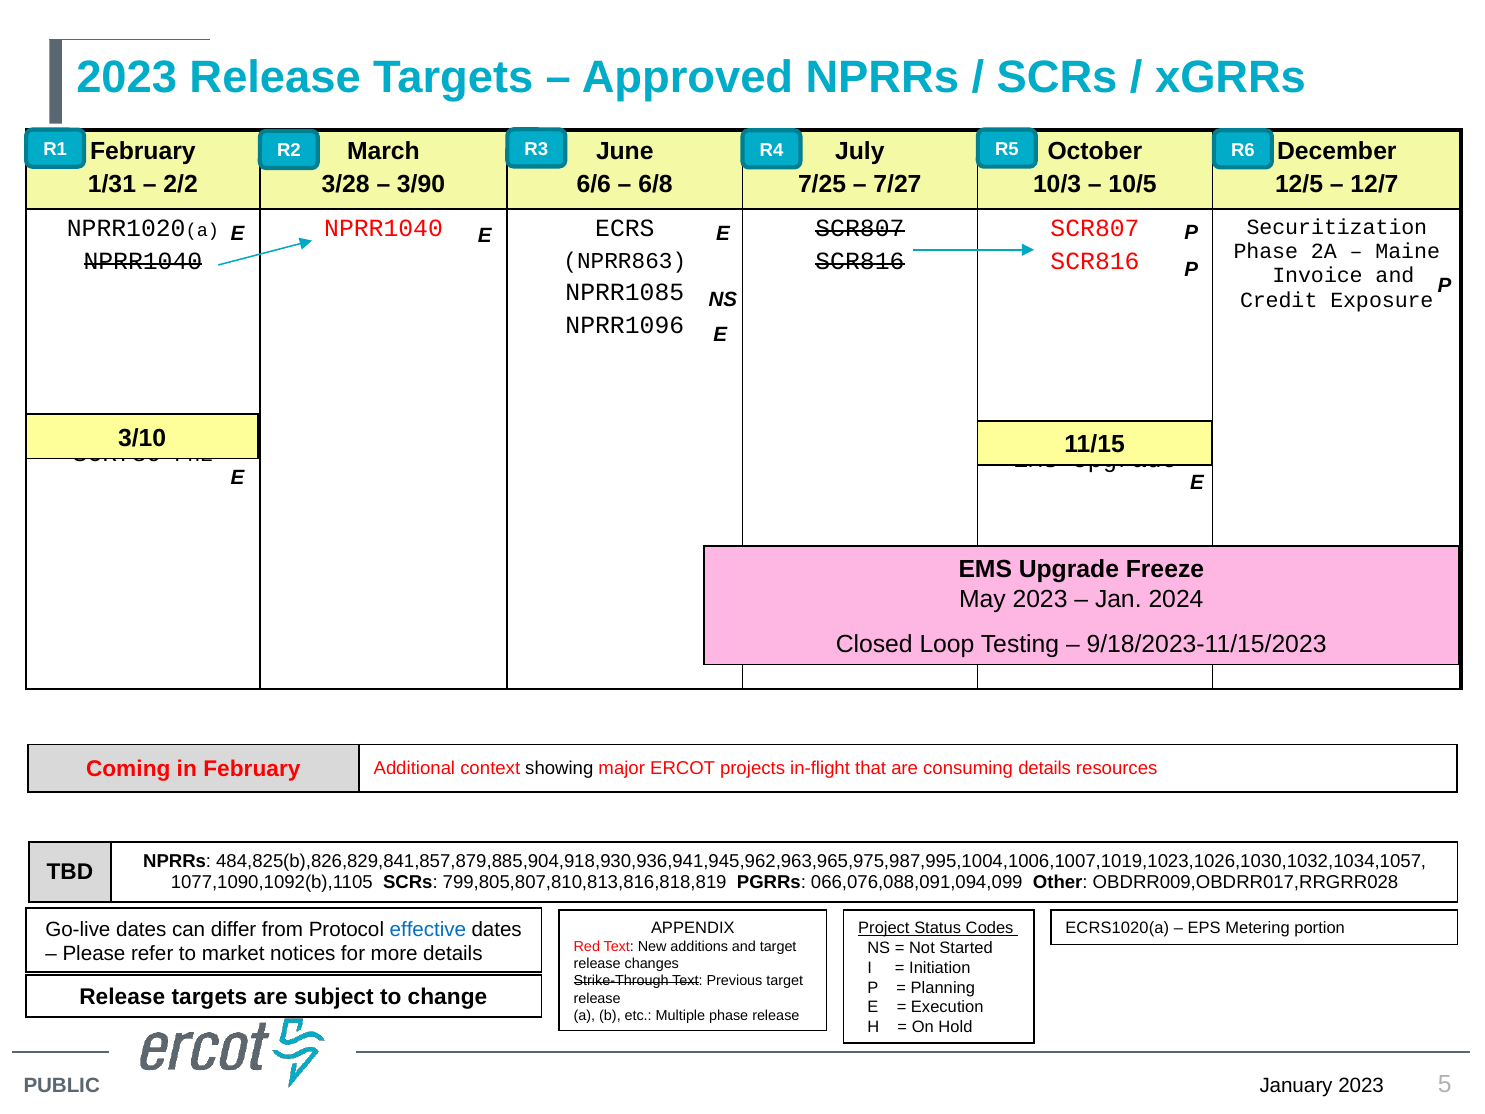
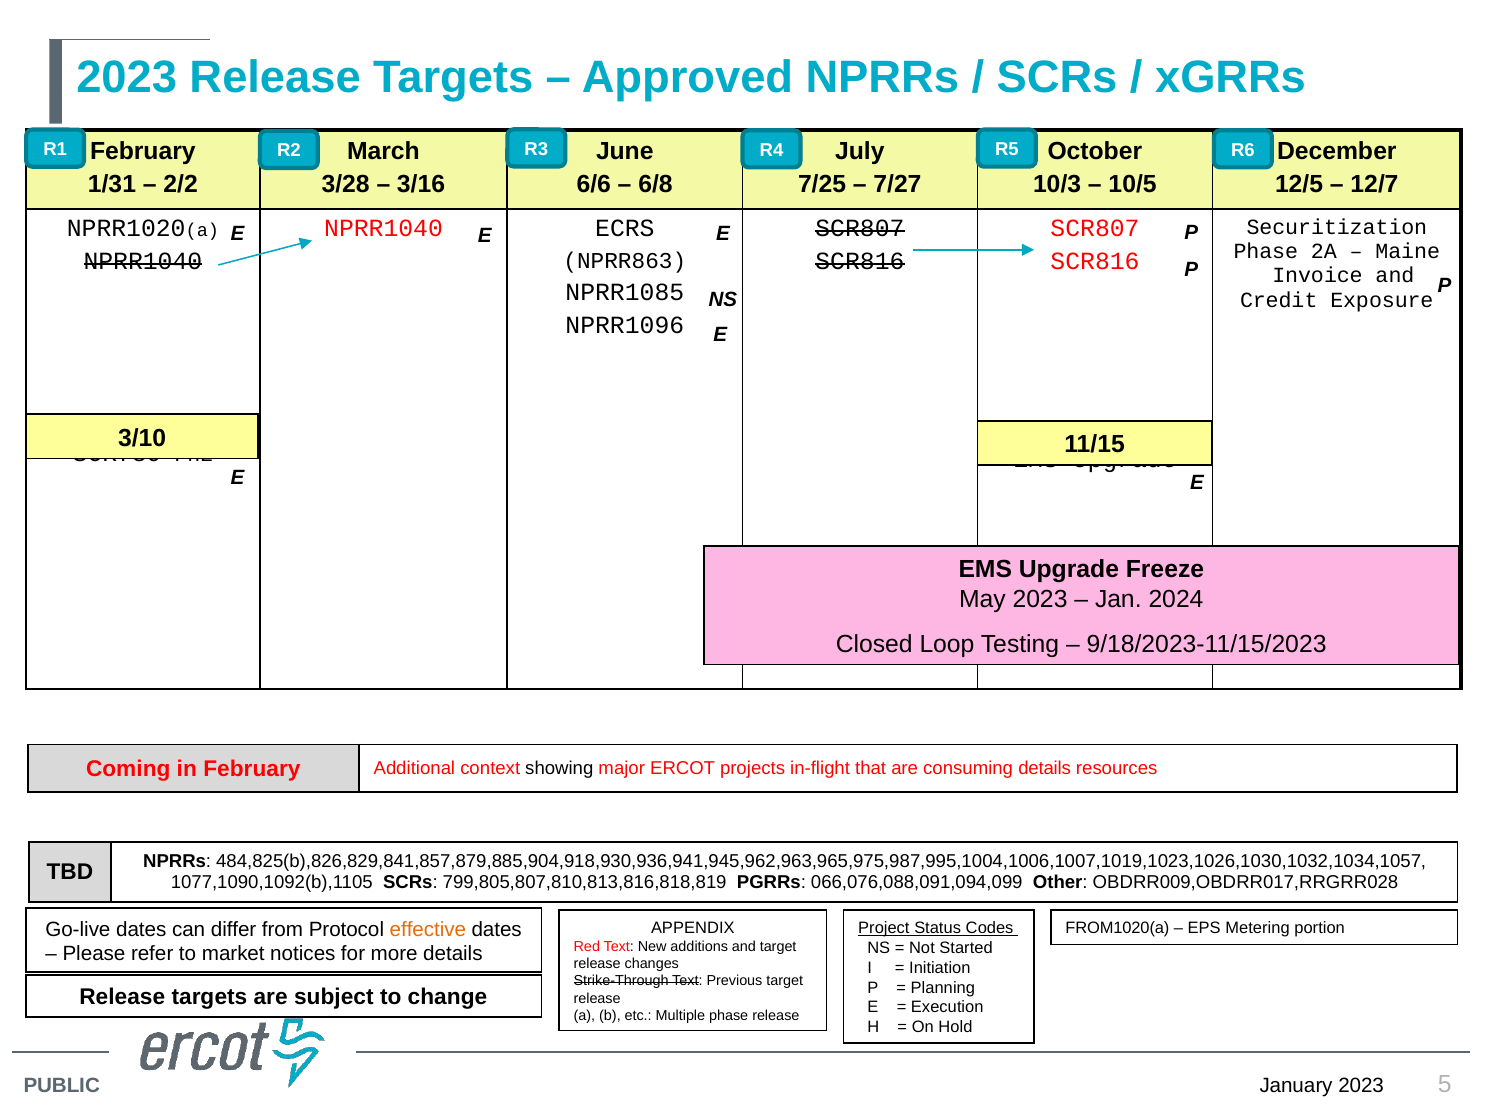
3/90: 3/90 -> 3/16 (421, 184)
effective colour: blue -> orange (428, 929)
ECRS1020(a: ECRS1020(a -> FROM1020(a (1117, 928)
